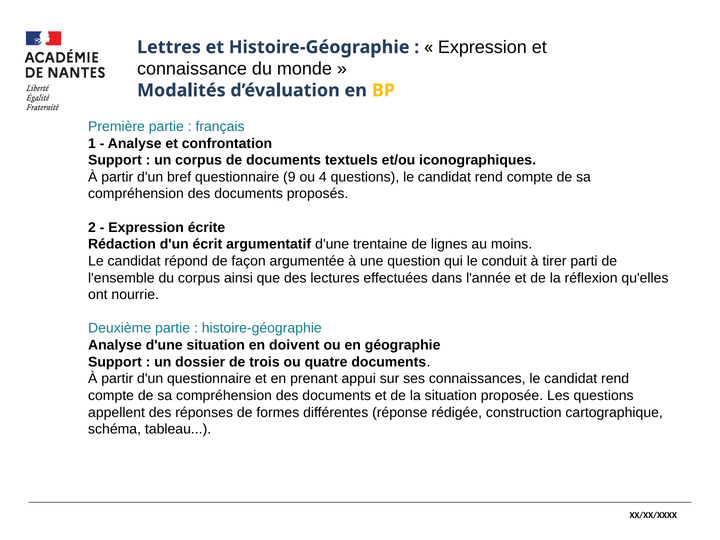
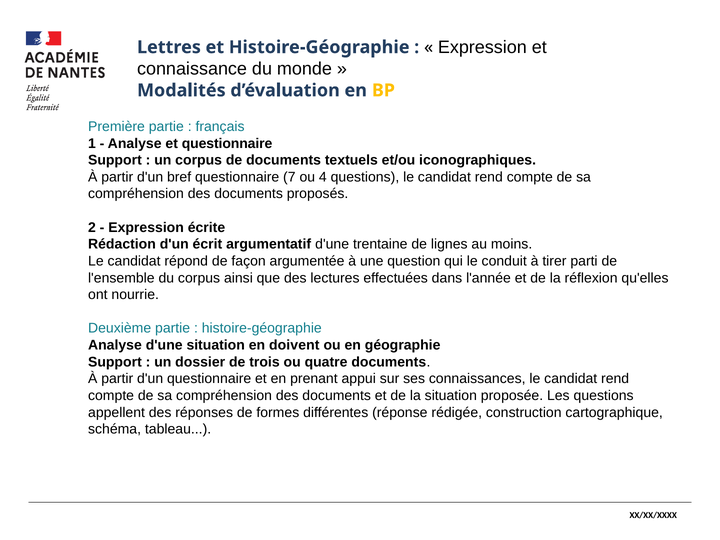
et confrontation: confrontation -> questionnaire (227, 143)
9: 9 -> 7 (289, 177)
